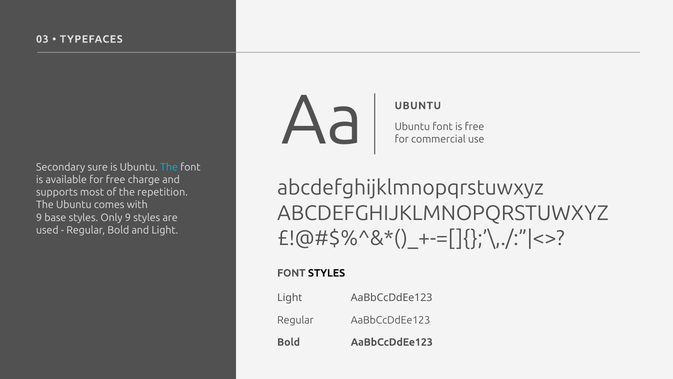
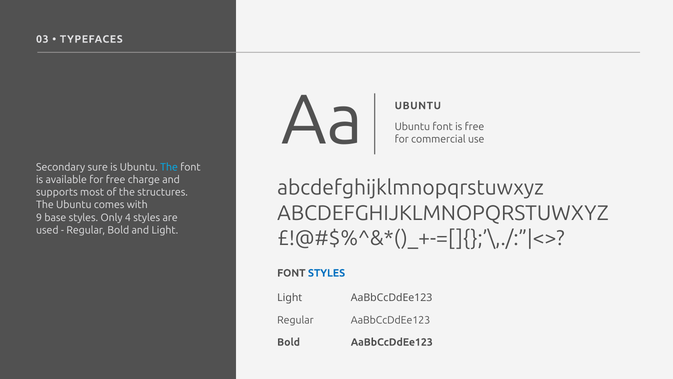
repetition: repetition -> structures (163, 192)
Only 9: 9 -> 4 (128, 217)
STYLES colour: black -> blue (327, 273)
